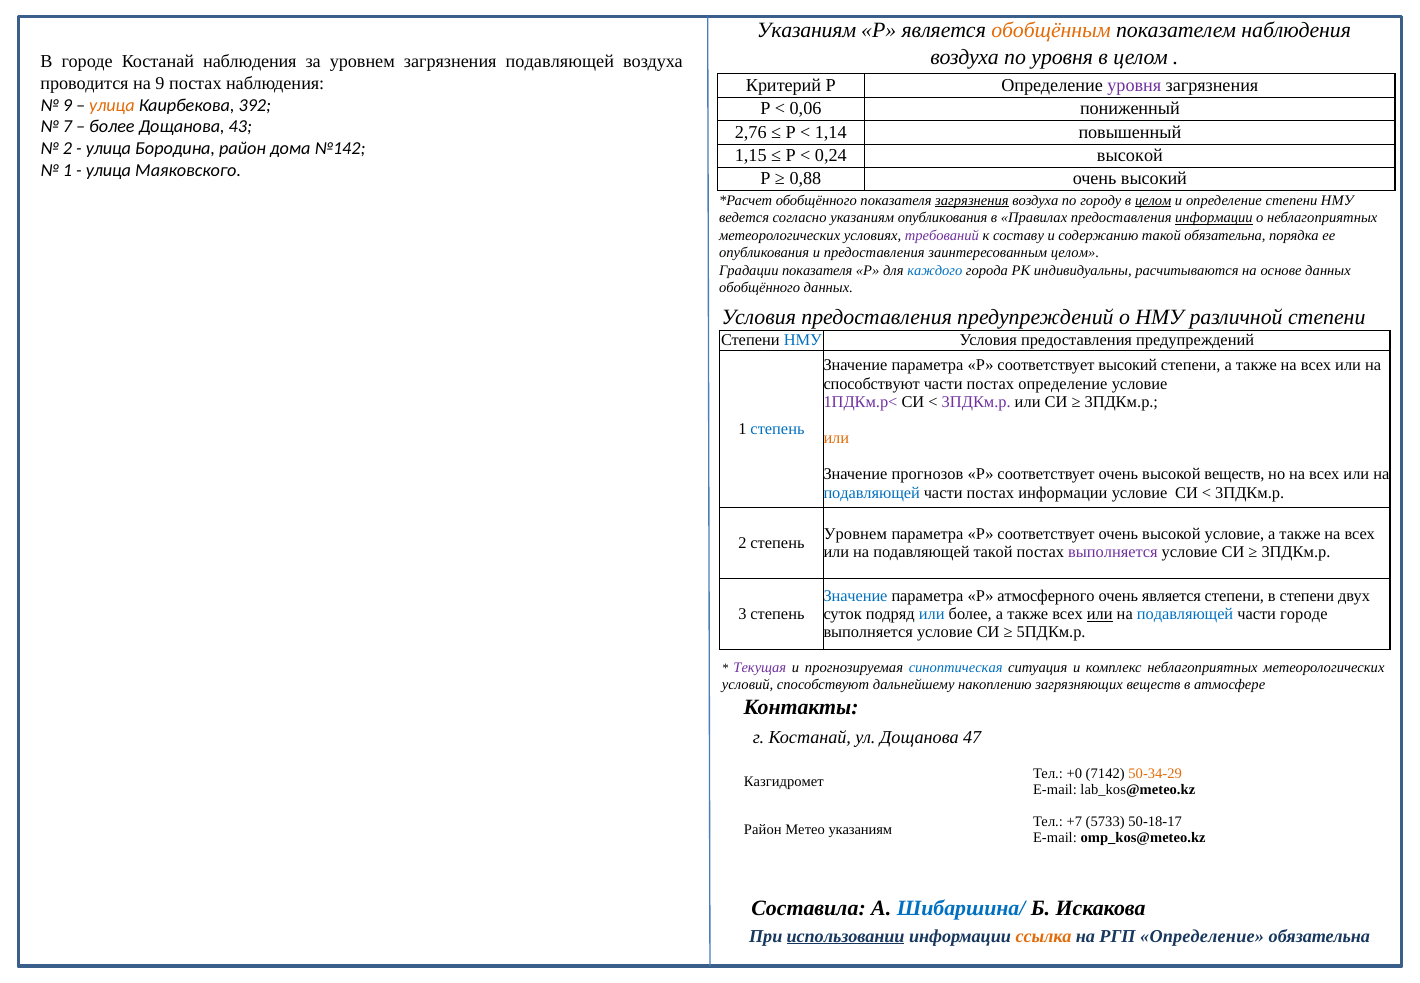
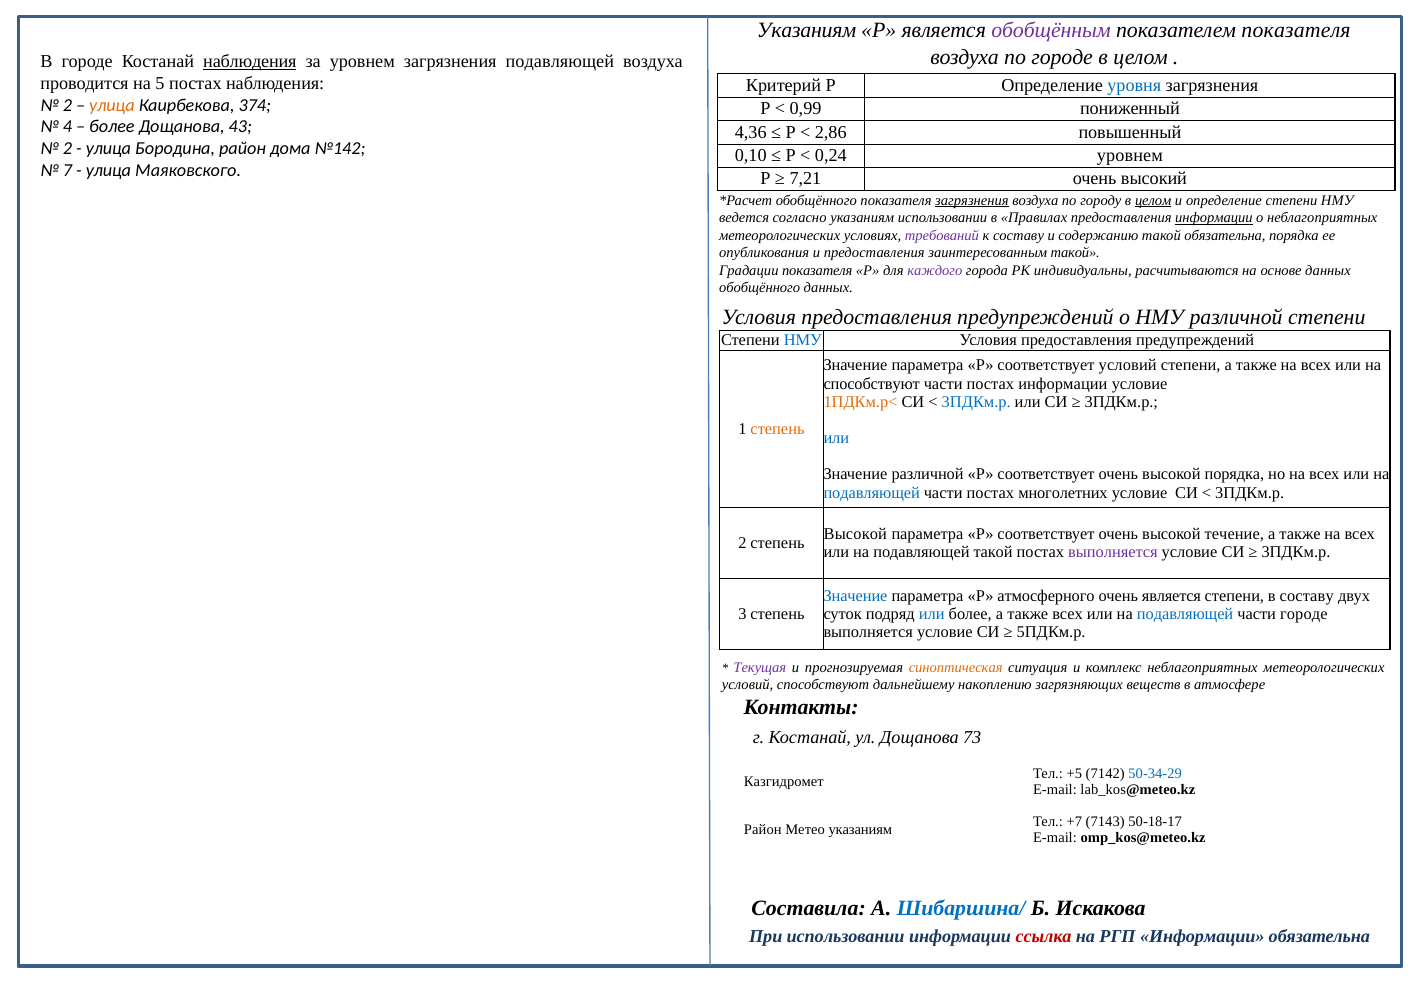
обобщённым colour: orange -> purple (1051, 31)
показателем наблюдения: наблюдения -> показателя (1296, 31)
по уровня: уровня -> городе (1062, 57)
наблюдения underline: none -> present (250, 61)
на 9: 9 -> 5 (160, 83)
уровня colour: purple -> blue (1134, 85)
9: 9 -> 2 (68, 105)
392: 392 -> 374 (255, 105)
0,06: 0,06 -> 0,99 (806, 109)
7: 7 -> 4 (68, 127)
2,76: 2,76 -> 4,36 (751, 132)
1,14: 1,14 -> 2,86 (831, 132)
1,15: 1,15 -> 0,10 (751, 156)
0,24 высокой: высокой -> уровнем (1130, 156)
1: 1 -> 7 (68, 171)
0,88: 0,88 -> 7,21 (805, 179)
указаниям опубликования: опубликования -> использовании (943, 218)
заинтересованным целом: целом -> такой (1075, 253)
каждого colour: blue -> purple (935, 270)
соответствует высокий: высокий -> условий (1128, 365)
постах определение: определение -> информации (1063, 384)
1ПДКм.р< colour: purple -> orange (860, 402)
3ПДКм.р colour: purple -> blue (976, 402)
степень colour: blue -> orange (778, 429)
или colour: orange -> blue (836, 438)
Значение прогнозов: прогнозов -> различной (928, 474)
высокой веществ: веществ -> порядка (1234, 474)
постах информации: информации -> многолетних (1063, 493)
Уровнем: Уровнем -> Высокой (855, 534)
высокой условие: условие -> течение (1234, 534)
в степени: степени -> составу (1307, 596)
или underline: present -> none (1100, 614)
синоптическая colour: blue -> orange (956, 668)
47: 47 -> 73 (972, 737)
+0: +0 -> +5 (1074, 774)
50-34-29 colour: orange -> blue (1155, 774)
5733: 5733 -> 7143 (1105, 822)
использовании underline: present -> none (846, 936)
ссылка colour: orange -> red (1044, 936)
РГП Определение: Определение -> Информации (1202, 936)
